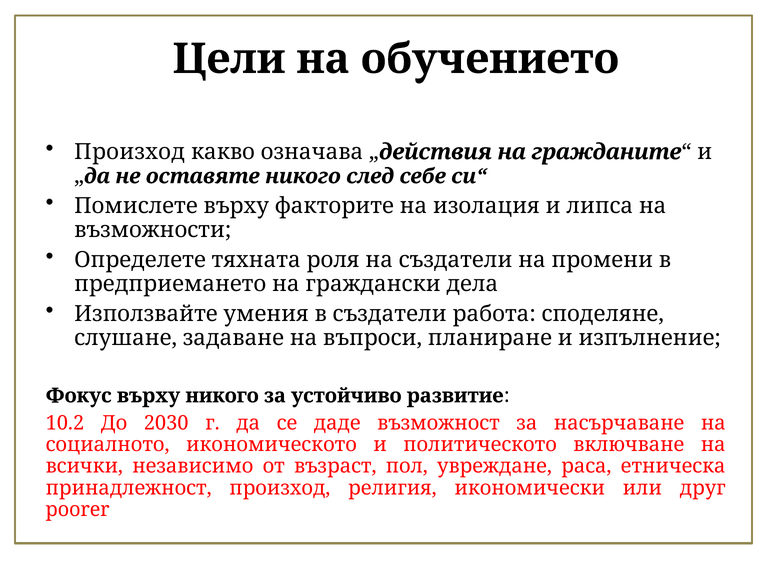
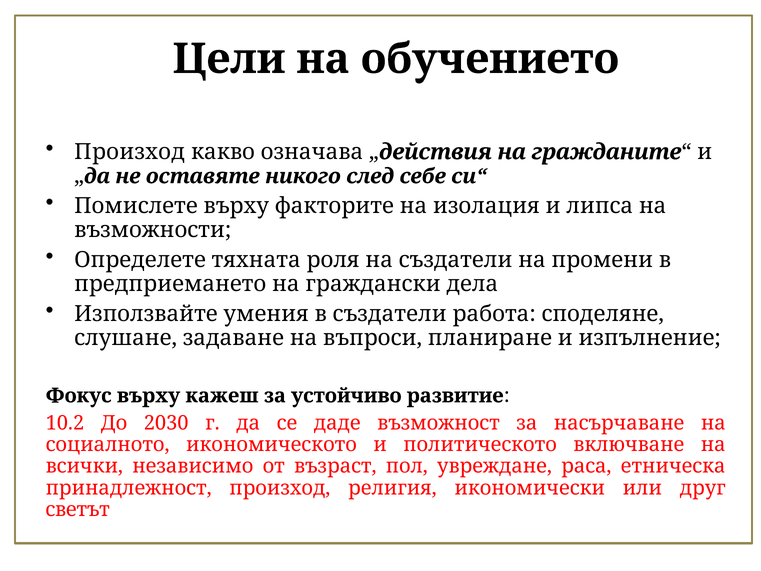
върху никого: никого -> кажеш (222, 396)
poorer: poorer -> светът (78, 510)
